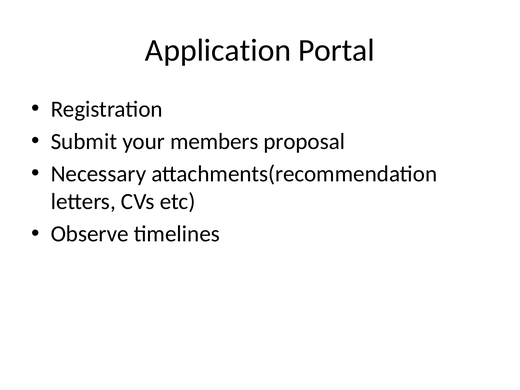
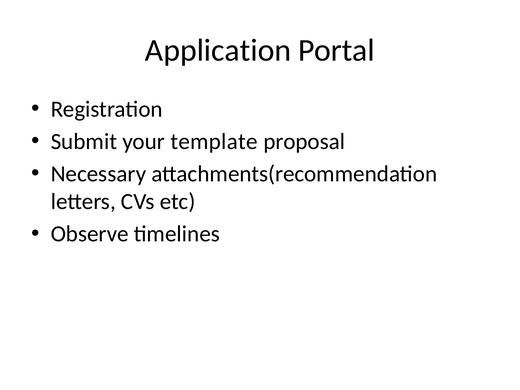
members: members -> template (214, 141)
